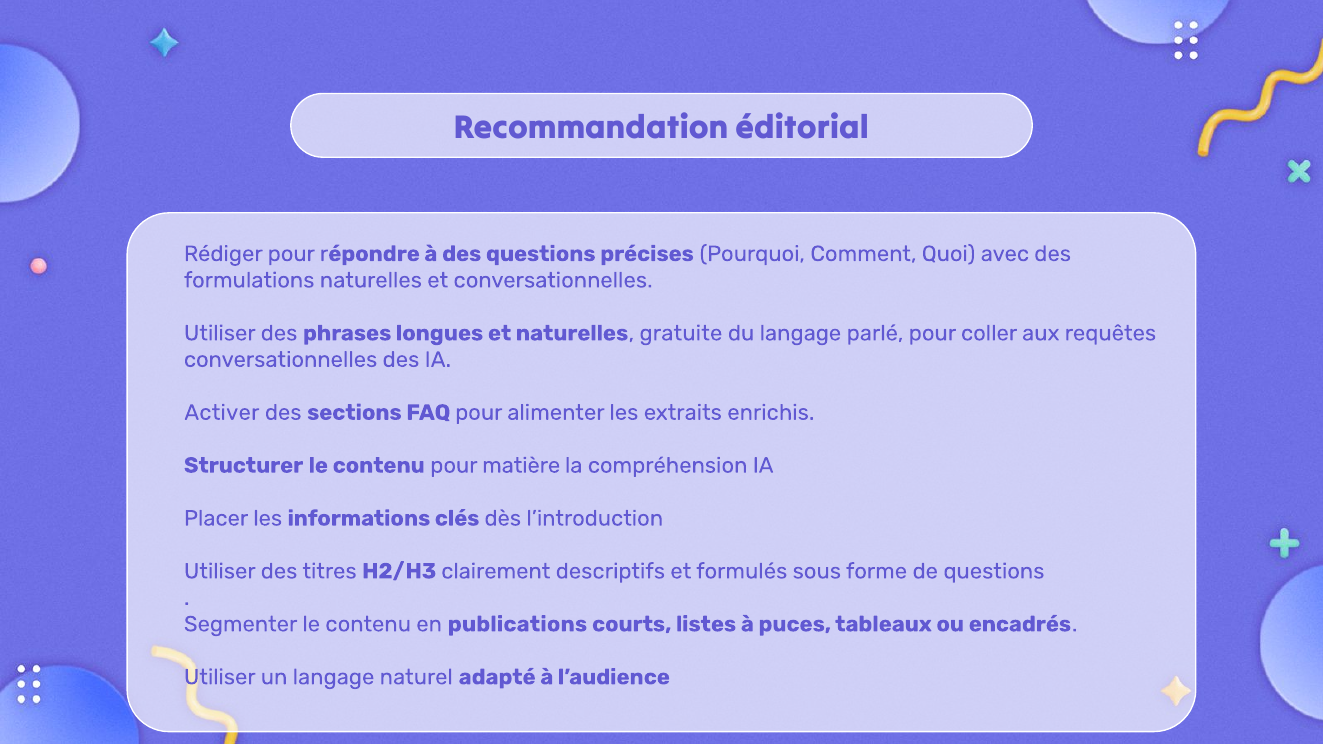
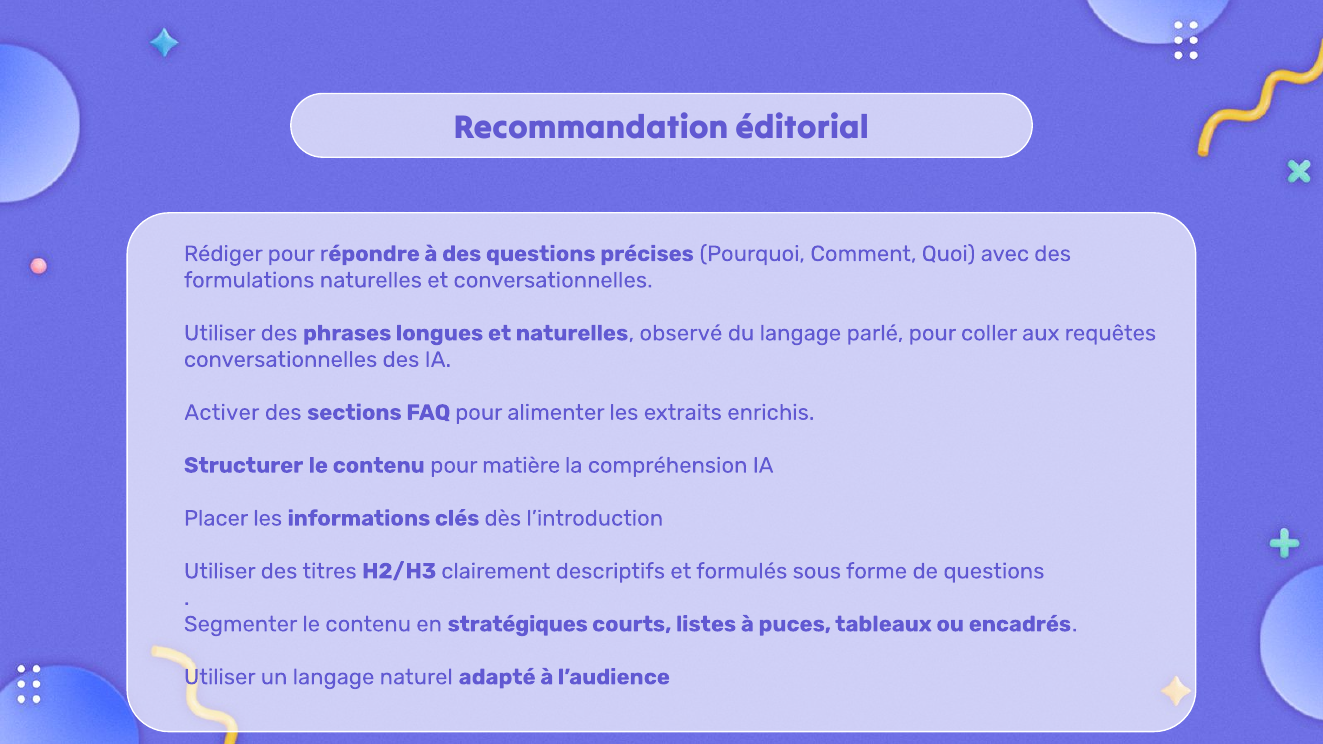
gratuite: gratuite -> observé (681, 333)
publications: publications -> stratégiques (518, 624)
